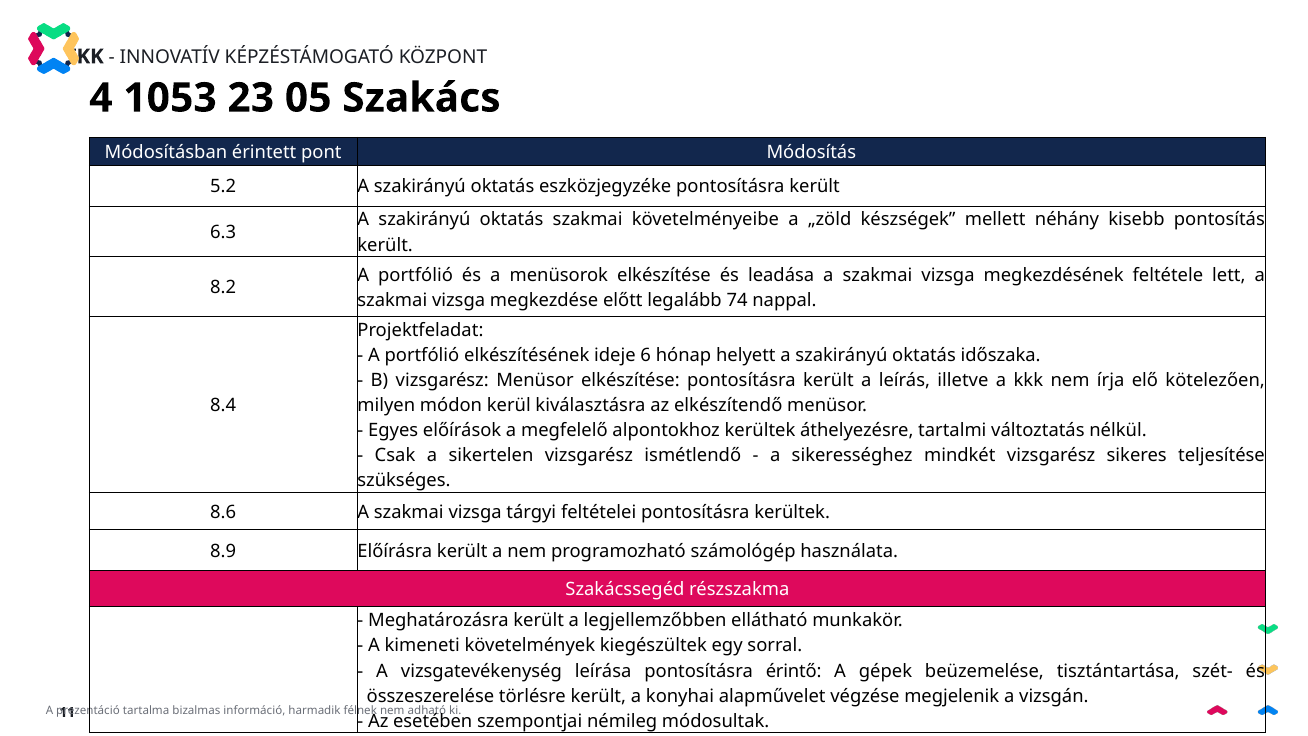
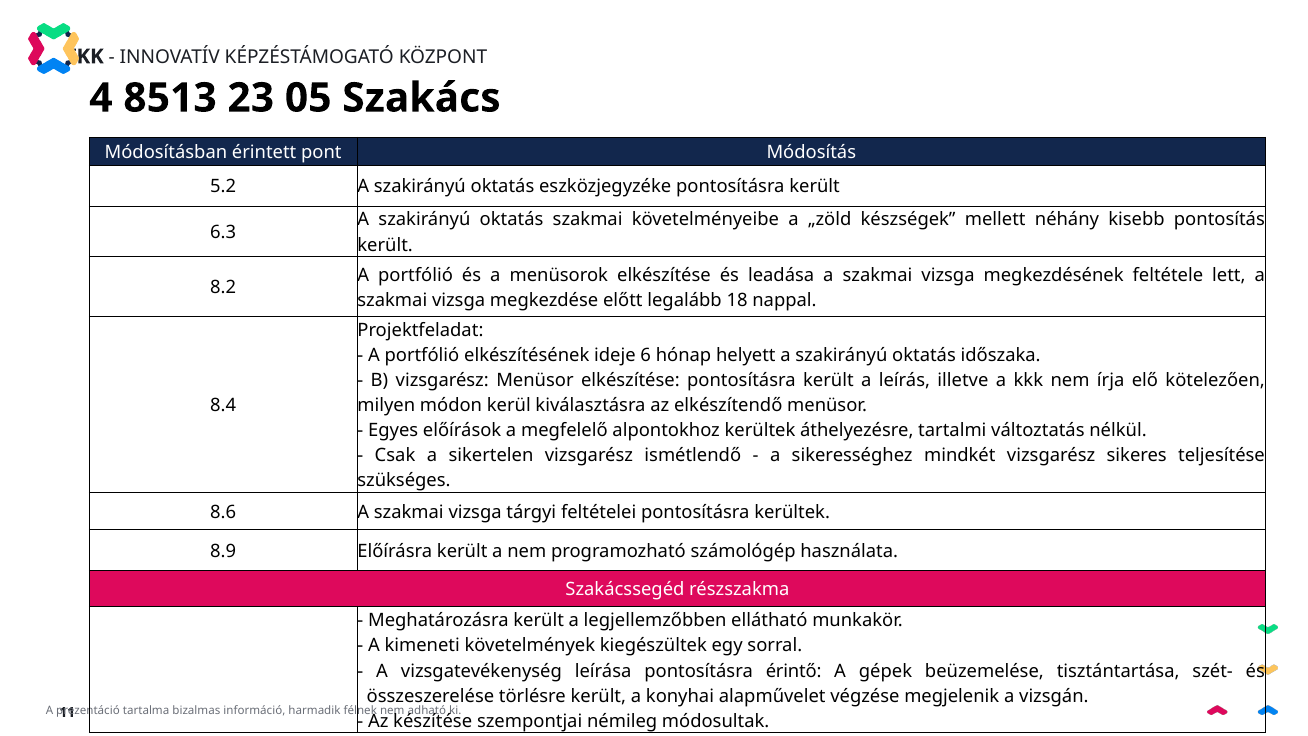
1053: 1053 -> 8513 (170, 98)
74: 74 -> 18 (737, 300)
esetében: esetében -> készítése (433, 721)
